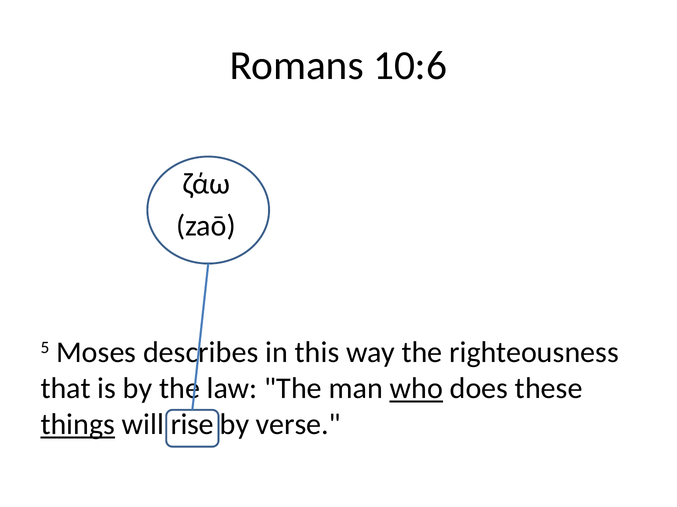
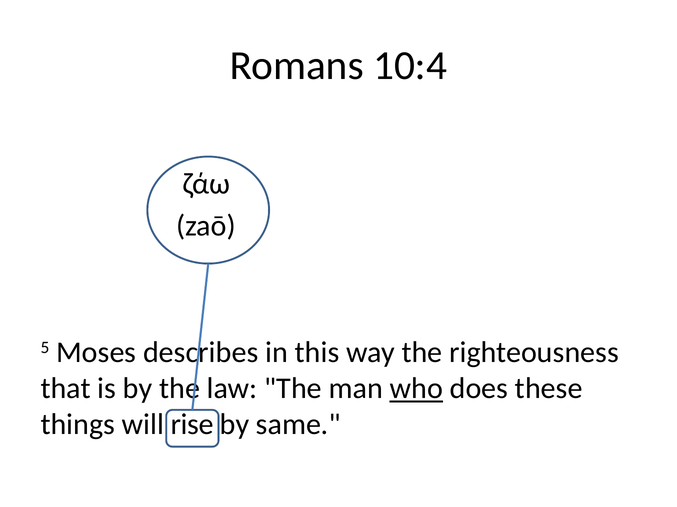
10:6: 10:6 -> 10:4 (410, 66)
things underline: present -> none (78, 425)
verse: verse -> same (298, 425)
